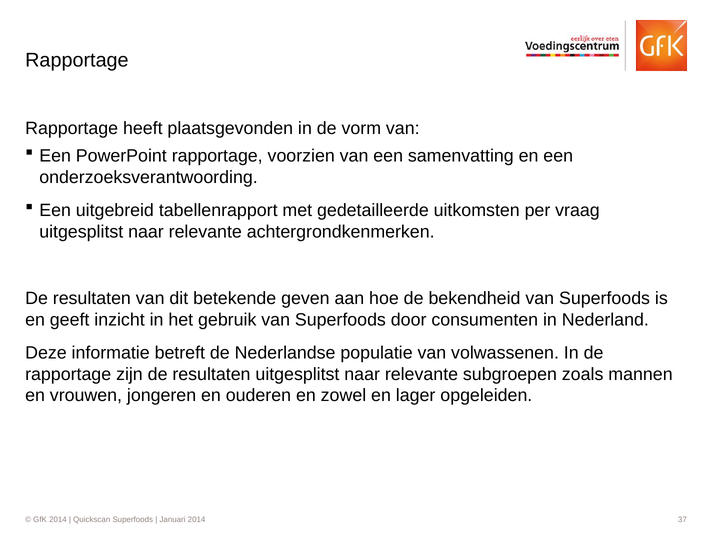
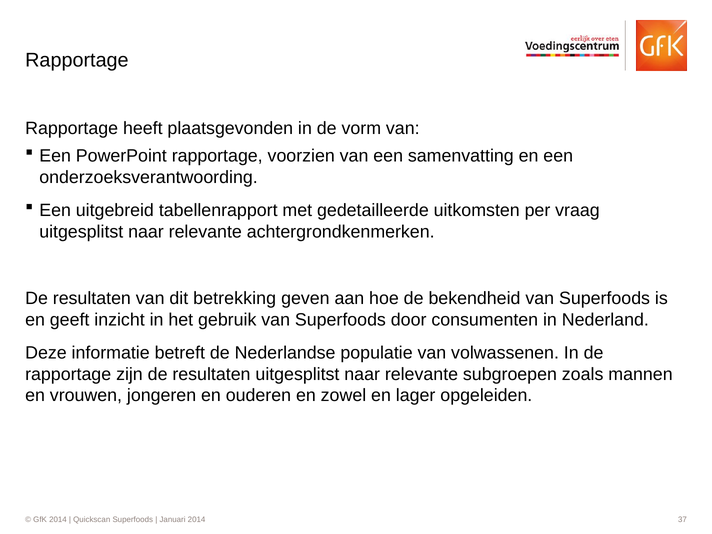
betekende: betekende -> betrekking (235, 298)
